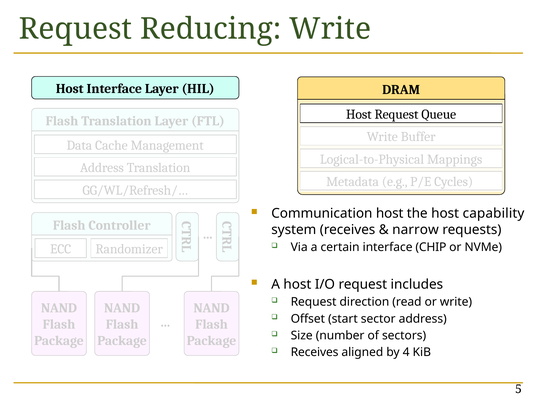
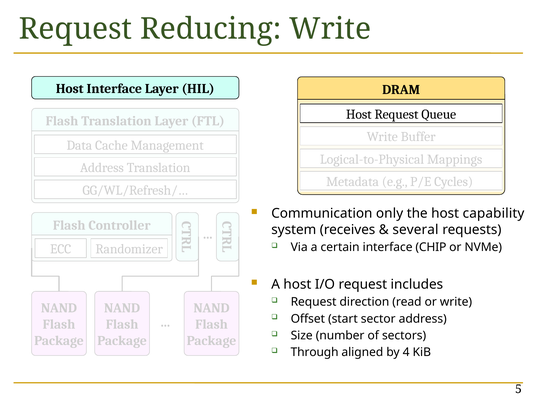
Communication host: host -> only (390, 214)
narrow: narrow -> several (415, 230)
Receives: Receives -> Through (315, 353)
